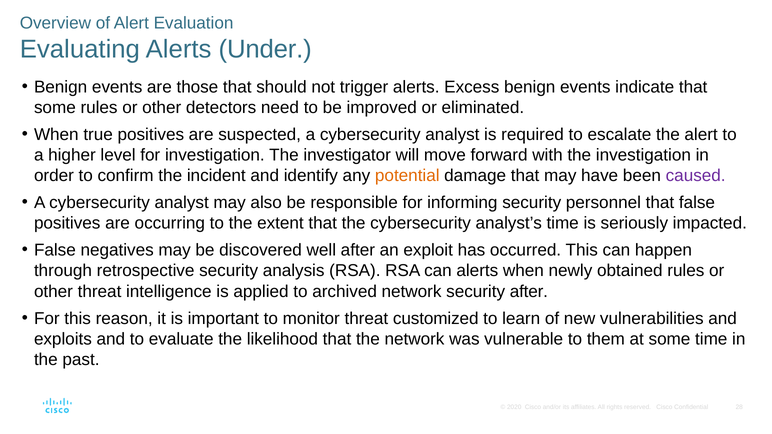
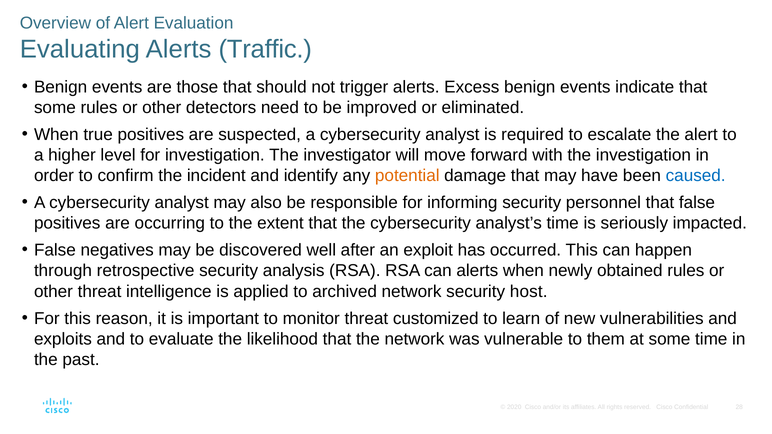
Under: Under -> Traffic (265, 49)
caused colour: purple -> blue (696, 176)
security after: after -> host (529, 292)
